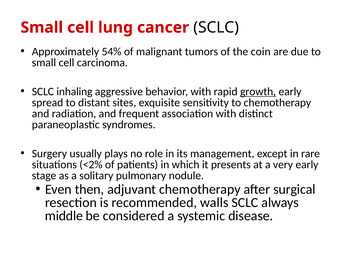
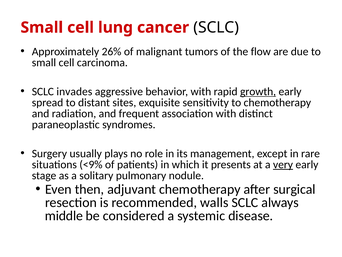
54%: 54% -> 26% (112, 51)
coin: coin -> flow (261, 51)
inhaling: inhaling -> invades (74, 91)
<2%: <2% -> <9% (91, 164)
very underline: none -> present (283, 164)
